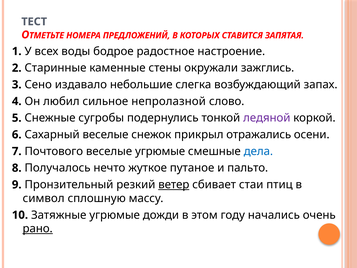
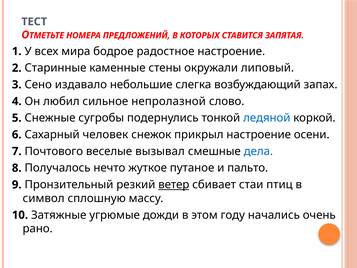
воды: воды -> мира (76, 51)
зажглись: зажглись -> липовый (267, 68)
ледяной colour: purple -> blue (267, 118)
Сахарный веселые: веселые -> человек (105, 135)
прикрыл отражались: отражались -> настроение (259, 135)
веселые угрюмые: угрюмые -> вызывал (160, 151)
рано underline: present -> none (38, 228)
